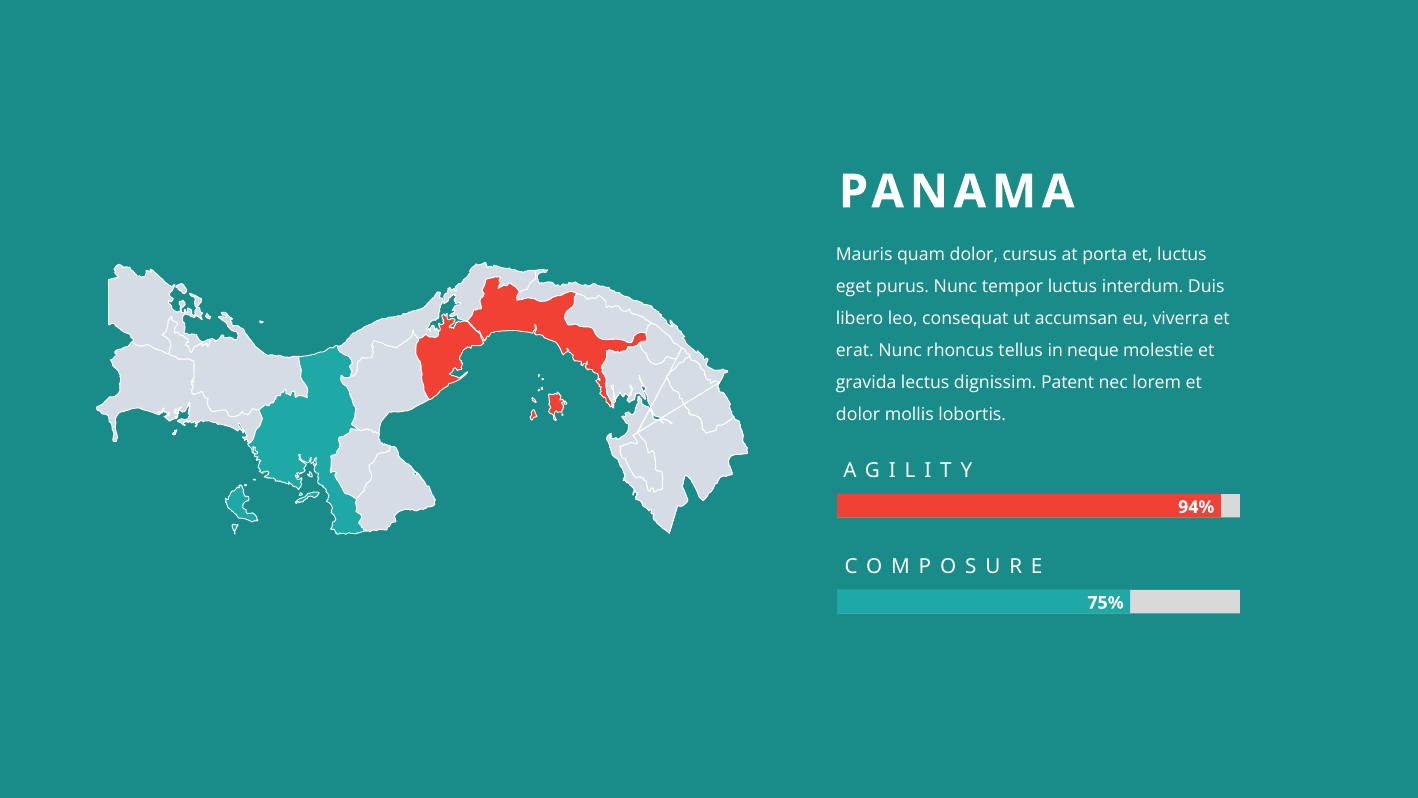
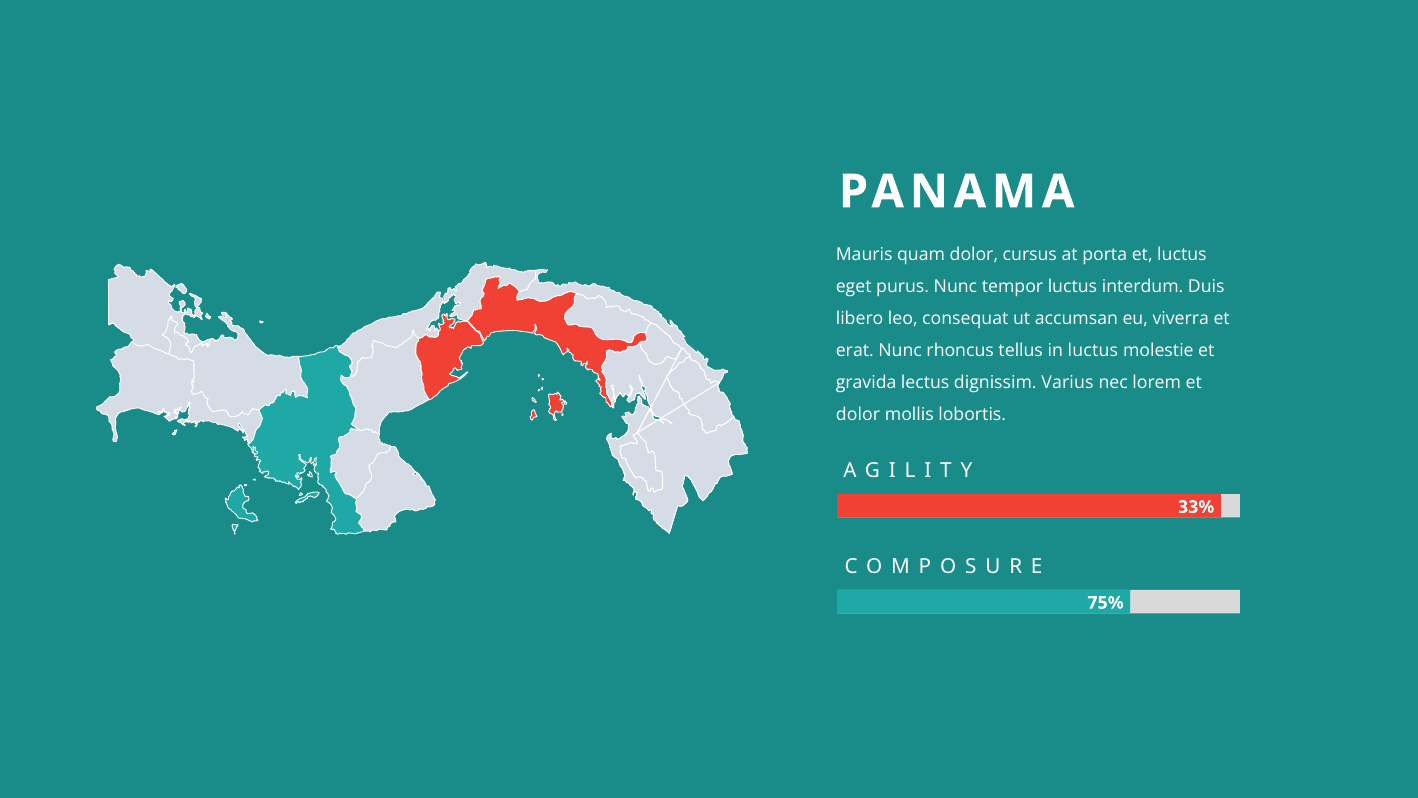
in neque: neque -> luctus (1093, 351)
Patent: Patent -> Varius (1067, 383)
94%: 94% -> 33% (1196, 507)
